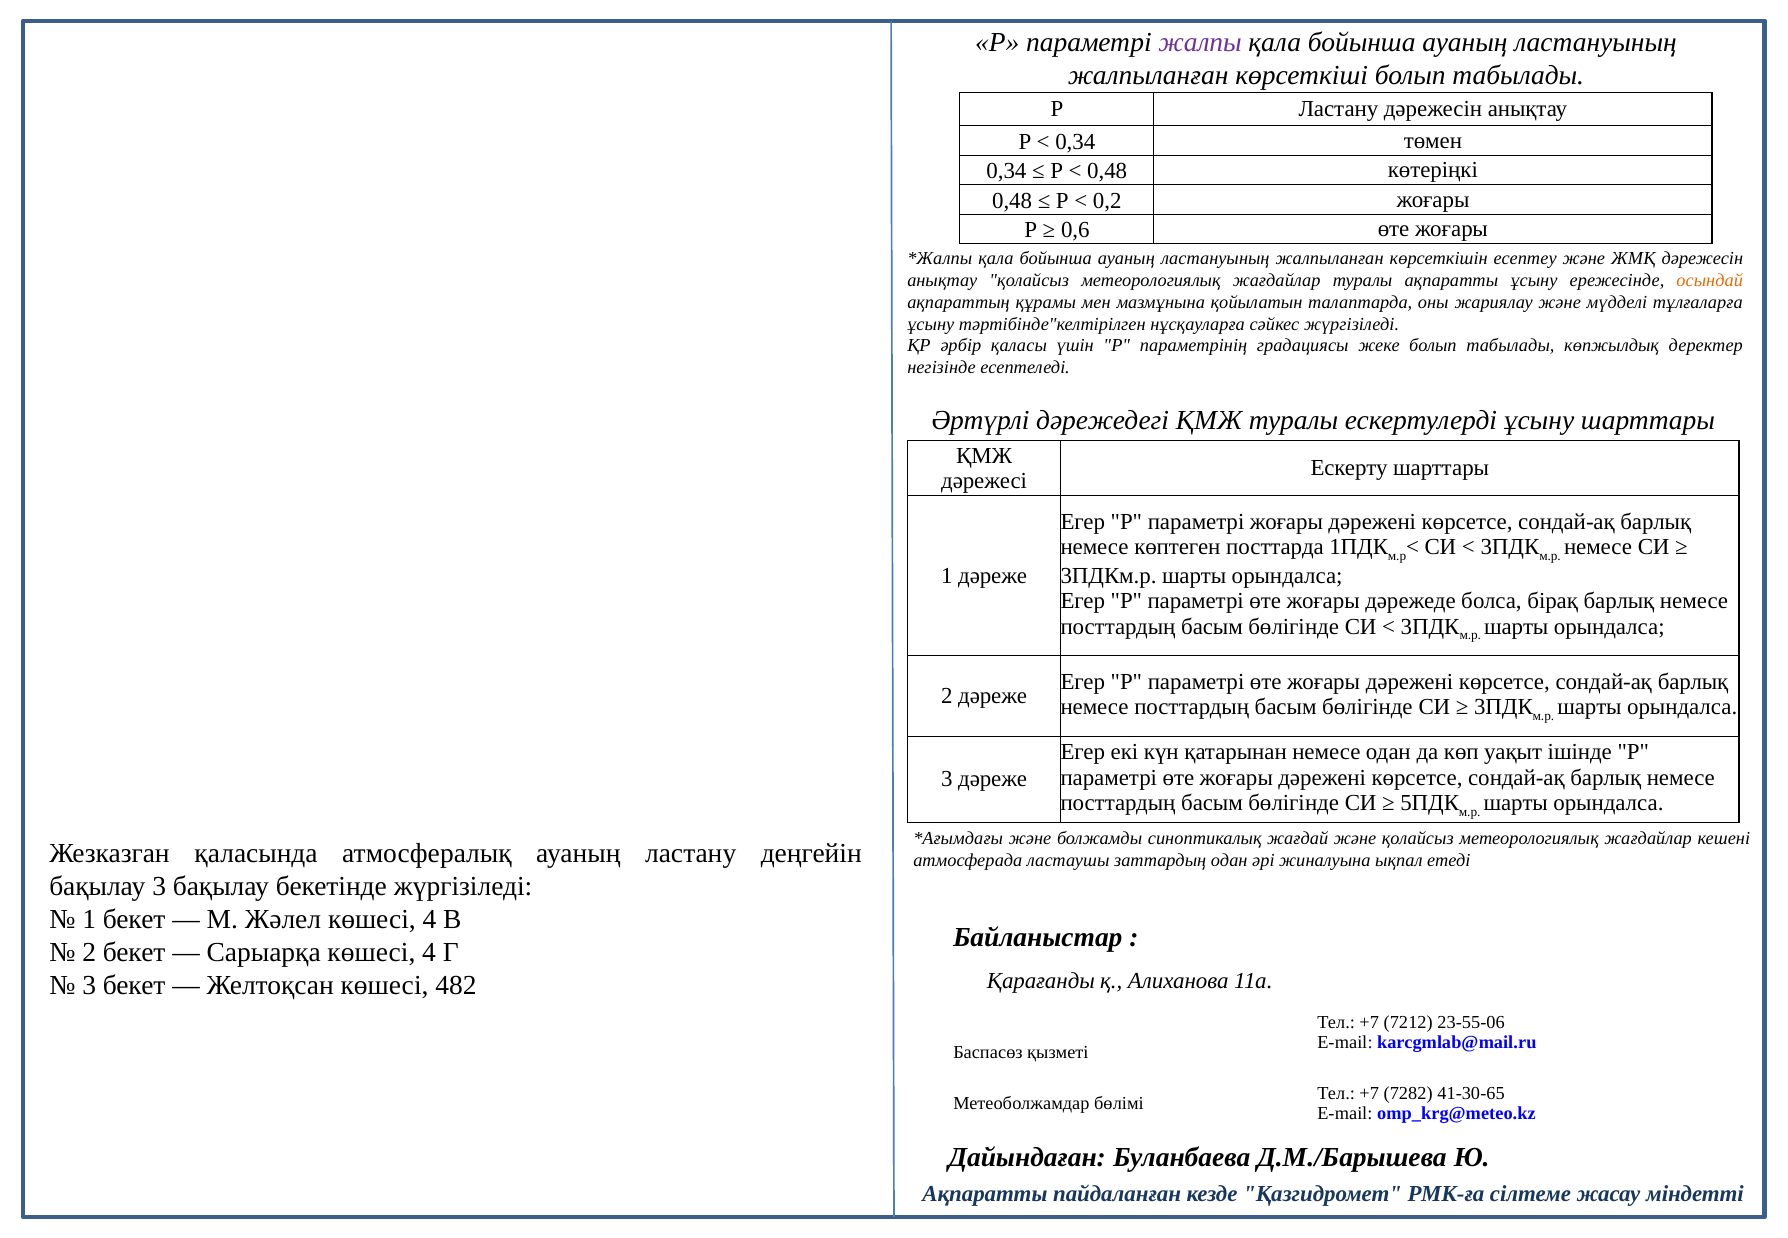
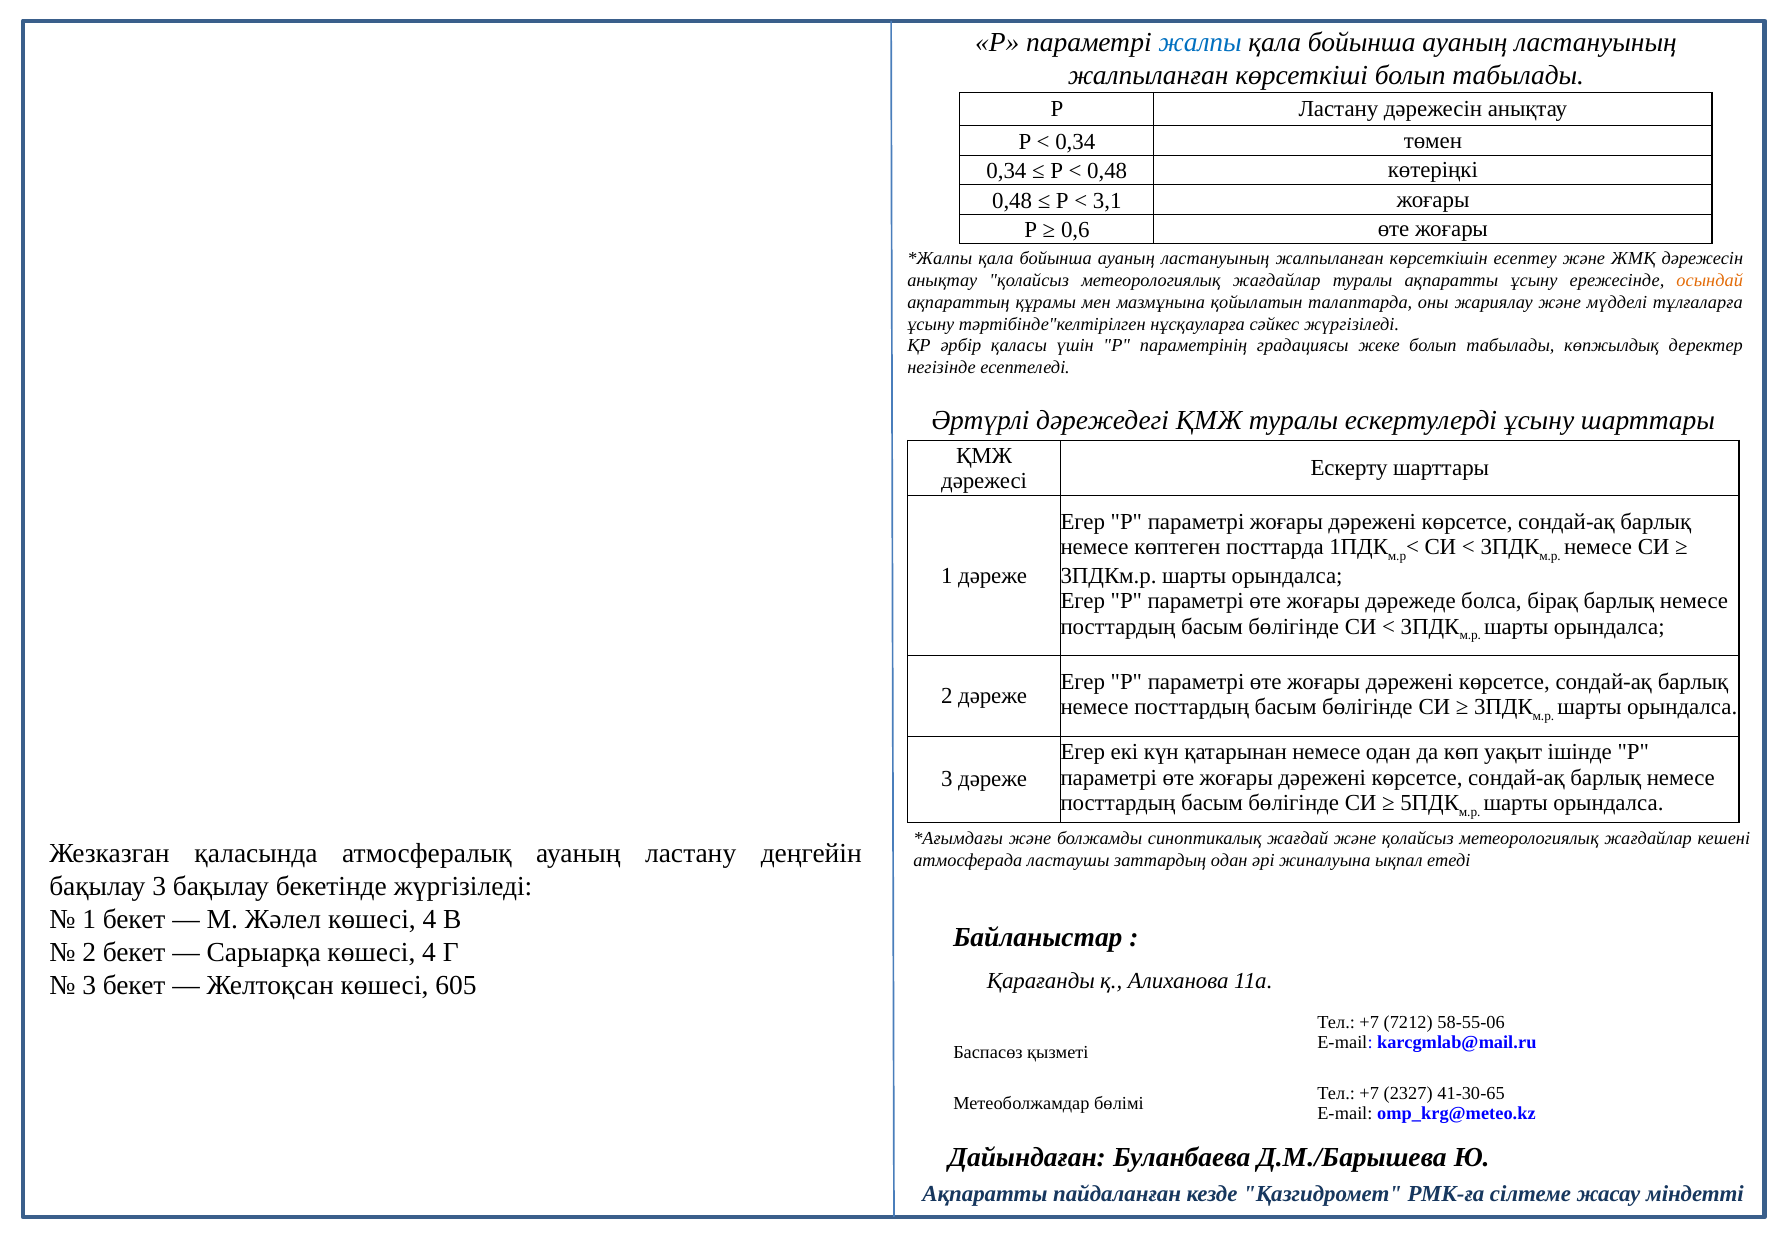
жалпы colour: purple -> blue (1200, 42)
0,2: 0,2 -> 3,1 (1107, 200)
482: 482 -> 605 (456, 985)
23-55-06: 23-55-06 -> 58-55-06 (1471, 1022)
7282: 7282 -> 2327 (1408, 1093)
